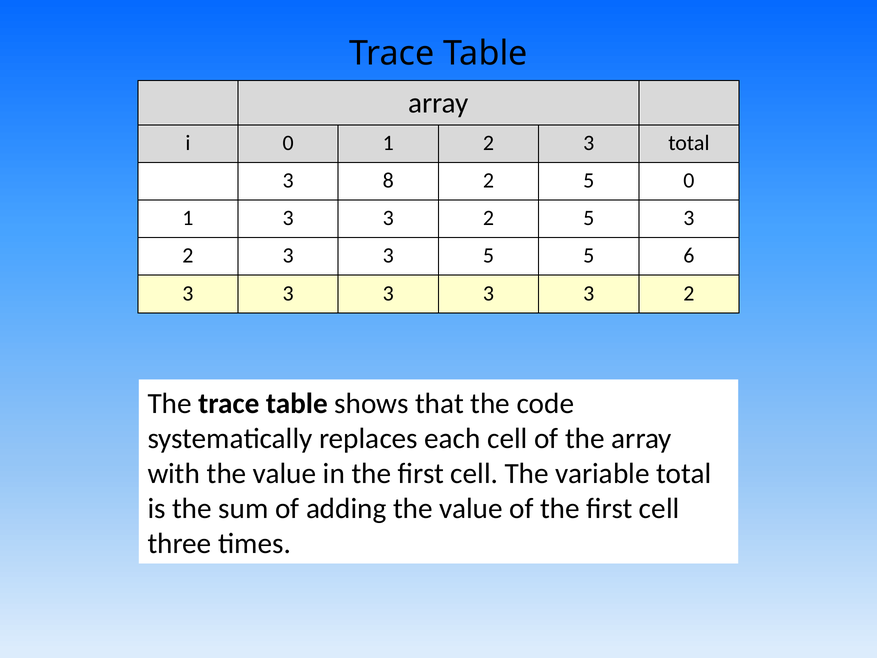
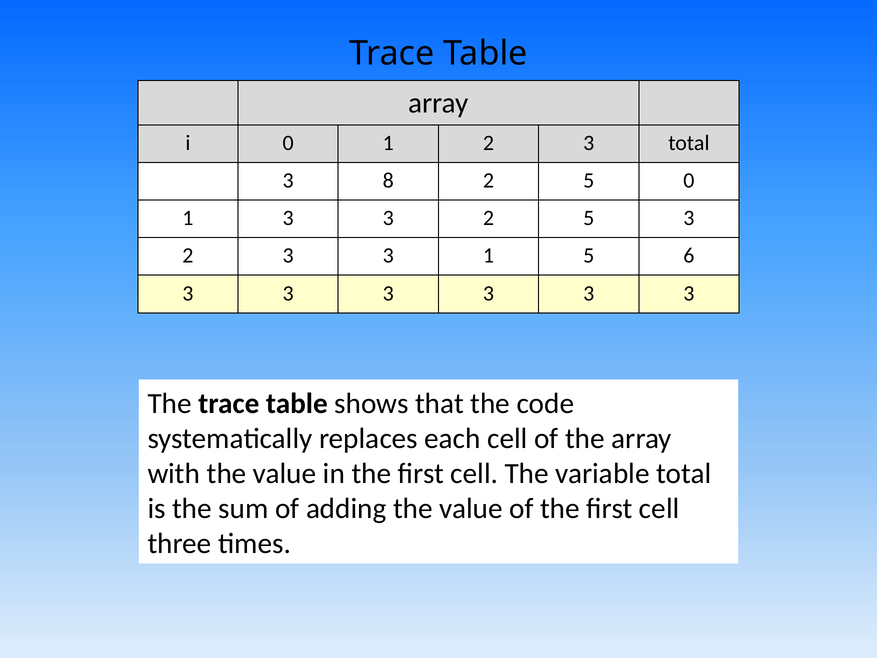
3 5: 5 -> 1 (488, 256)
2: 2 -> 3 (689, 293)
